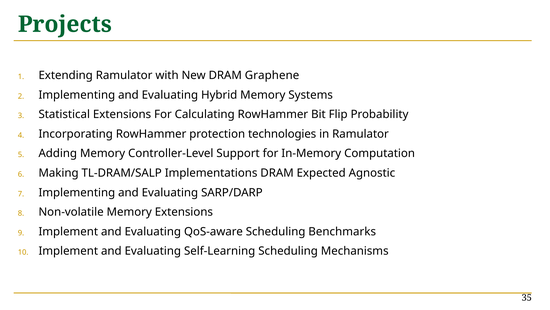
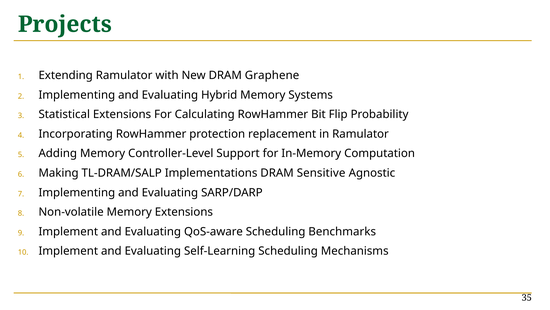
technologies: technologies -> replacement (282, 134)
Expected: Expected -> Sensitive (321, 173)
